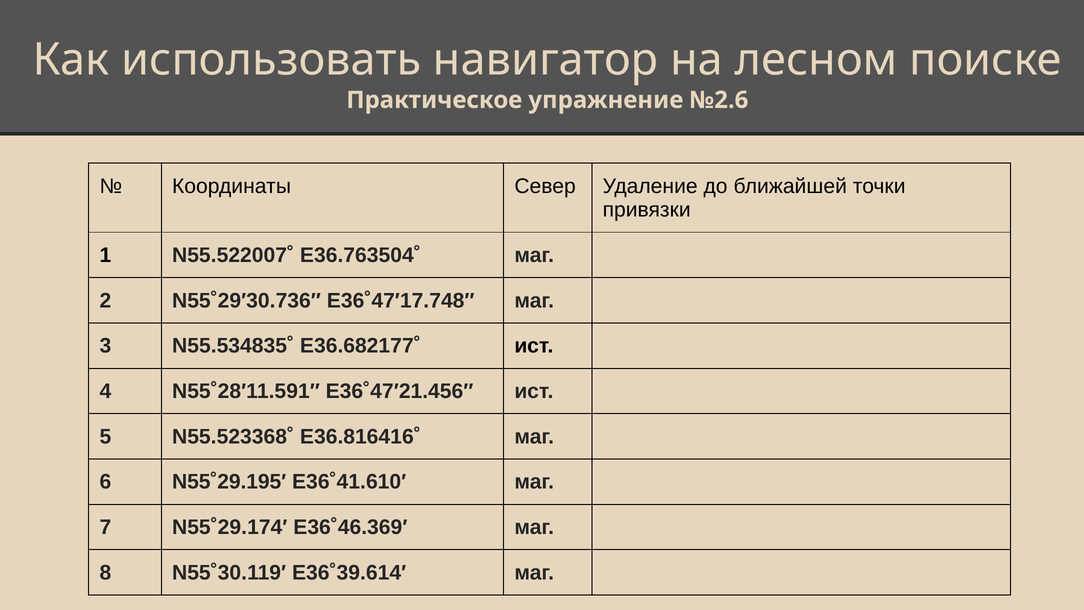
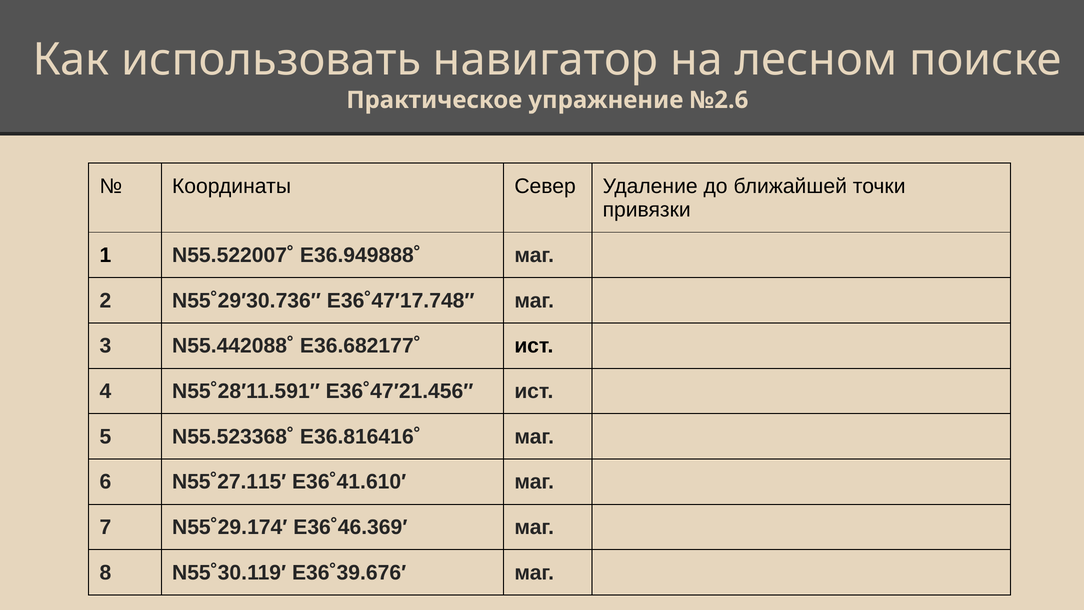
E36.763504˚: E36.763504˚ -> E36.949888˚ (360, 255)
N55.534835˚: N55.534835˚ -> N55.442088˚ (233, 346)
N55˚29.195′: N55˚29.195′ -> N55˚27.115′ (229, 482)
E36˚39.614′: E36˚39.614′ -> E36˚39.676′ (349, 572)
